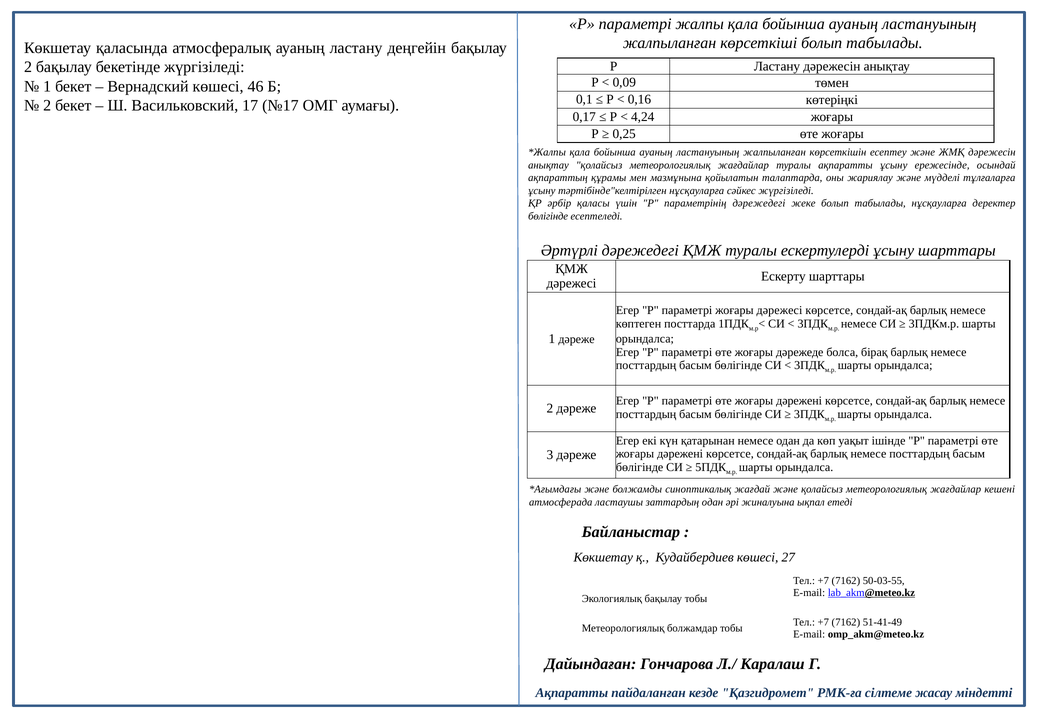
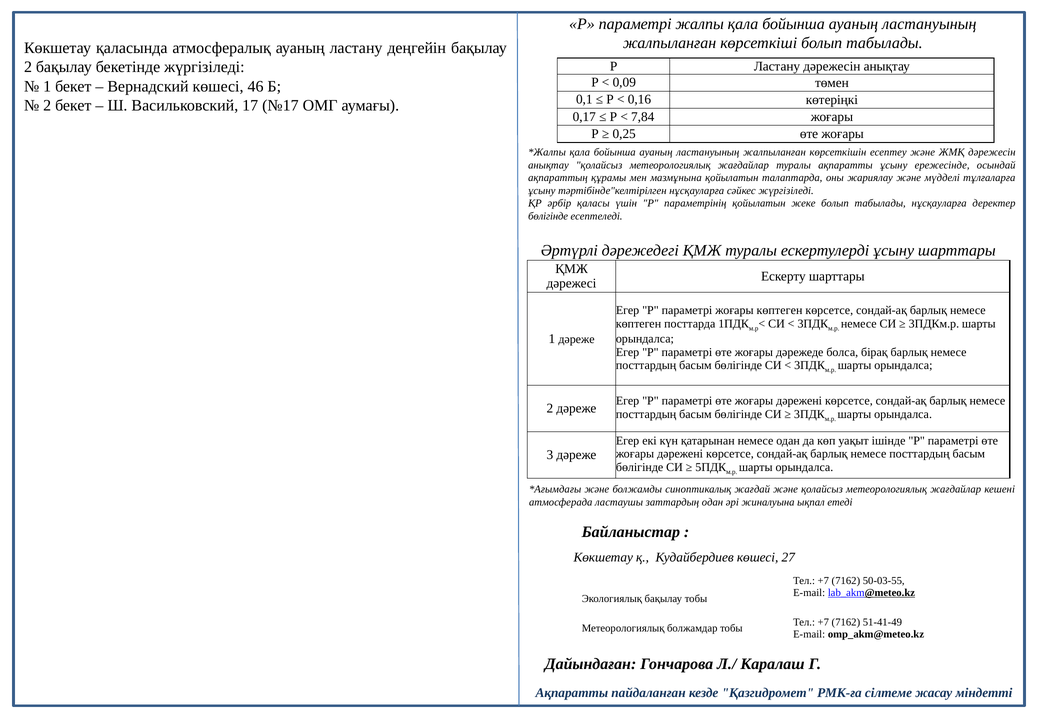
4,24: 4,24 -> 7,84 (643, 117)
параметрінің дәрежедегі: дәрежедегі -> қойылатын (759, 204)
жоғары дәрежесі: дәрежесі -> көптеген (780, 311)
